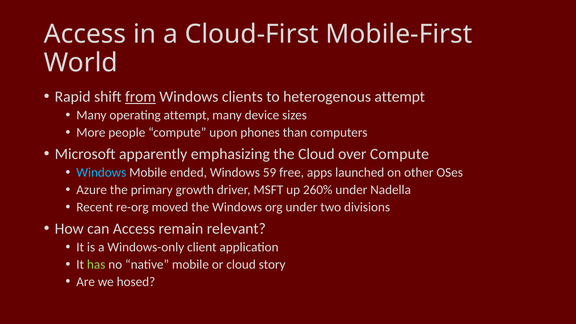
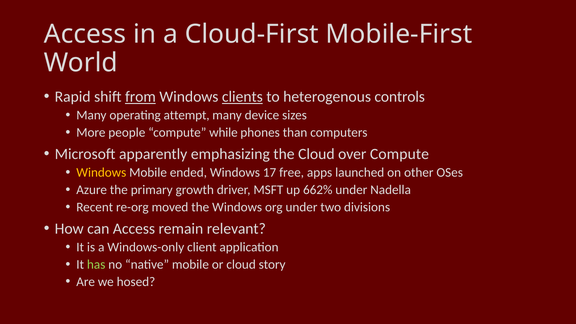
clients underline: none -> present (242, 97)
heterogenous attempt: attempt -> controls (400, 97)
upon: upon -> while (223, 133)
Windows colour: light blue -> yellow (101, 173)
59: 59 -> 17 (270, 173)
260%: 260% -> 662% (318, 190)
